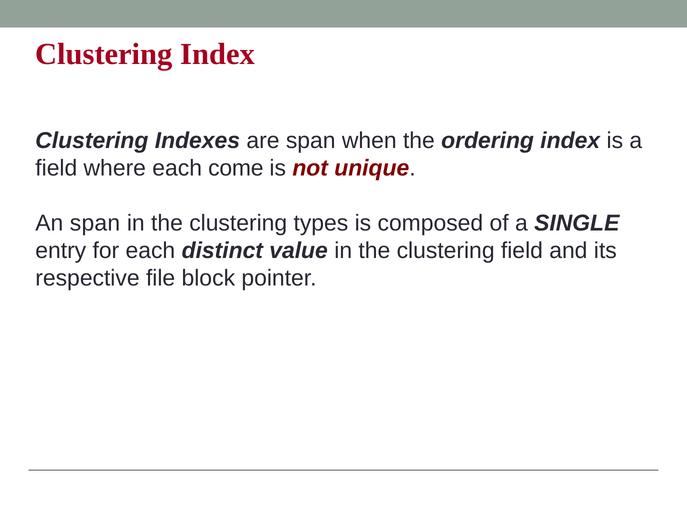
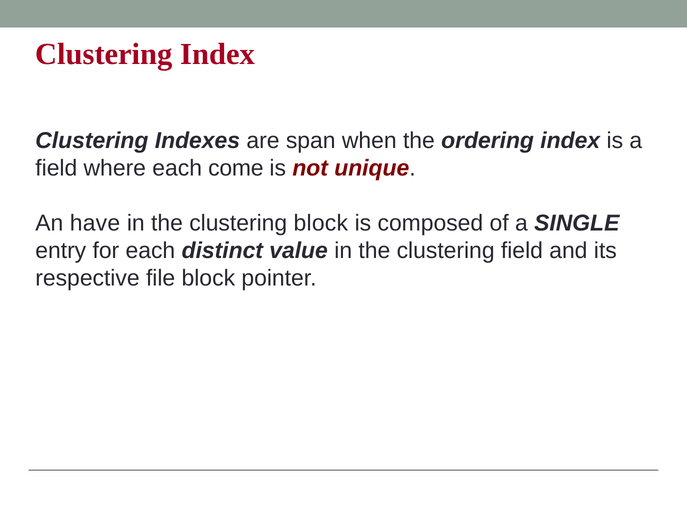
An span: span -> have (95, 223)
clustering types: types -> block (321, 223)
